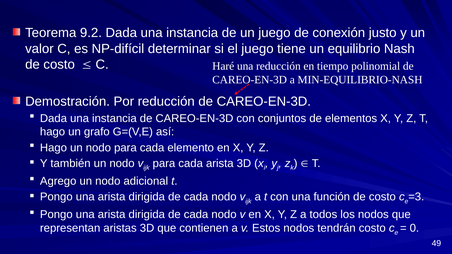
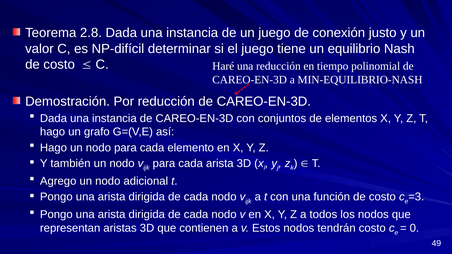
9.2: 9.2 -> 2.8 (91, 33)
